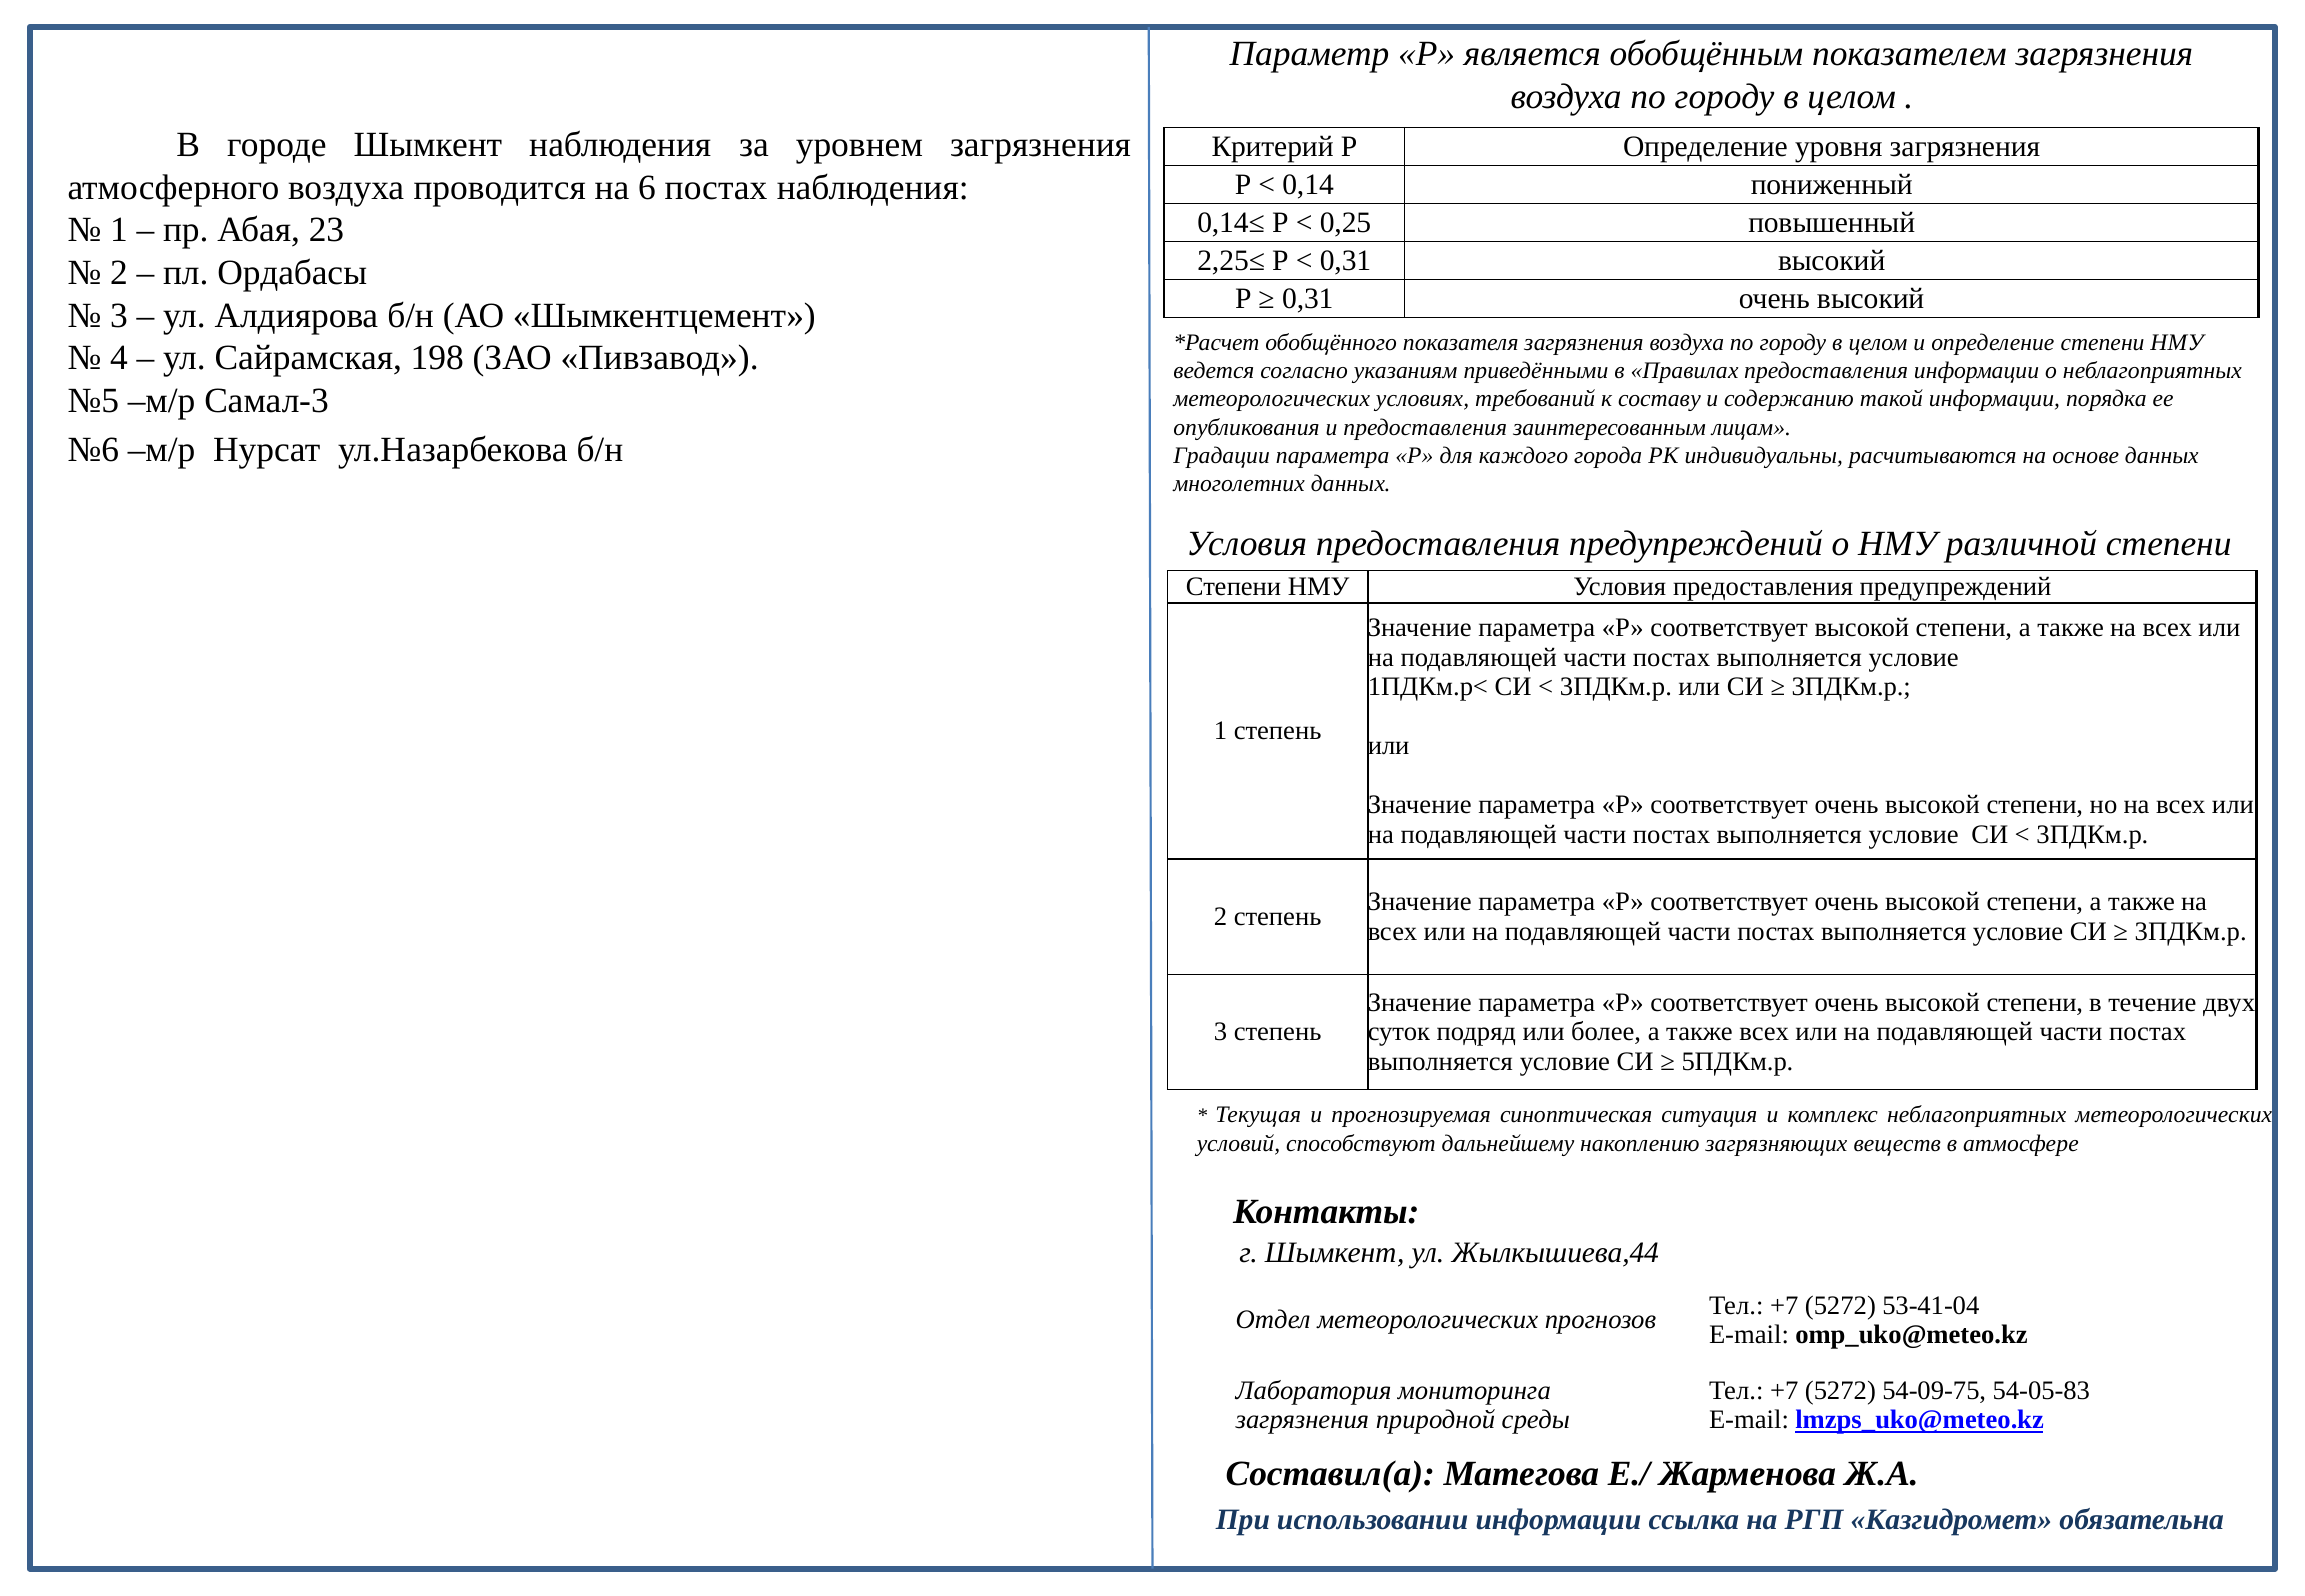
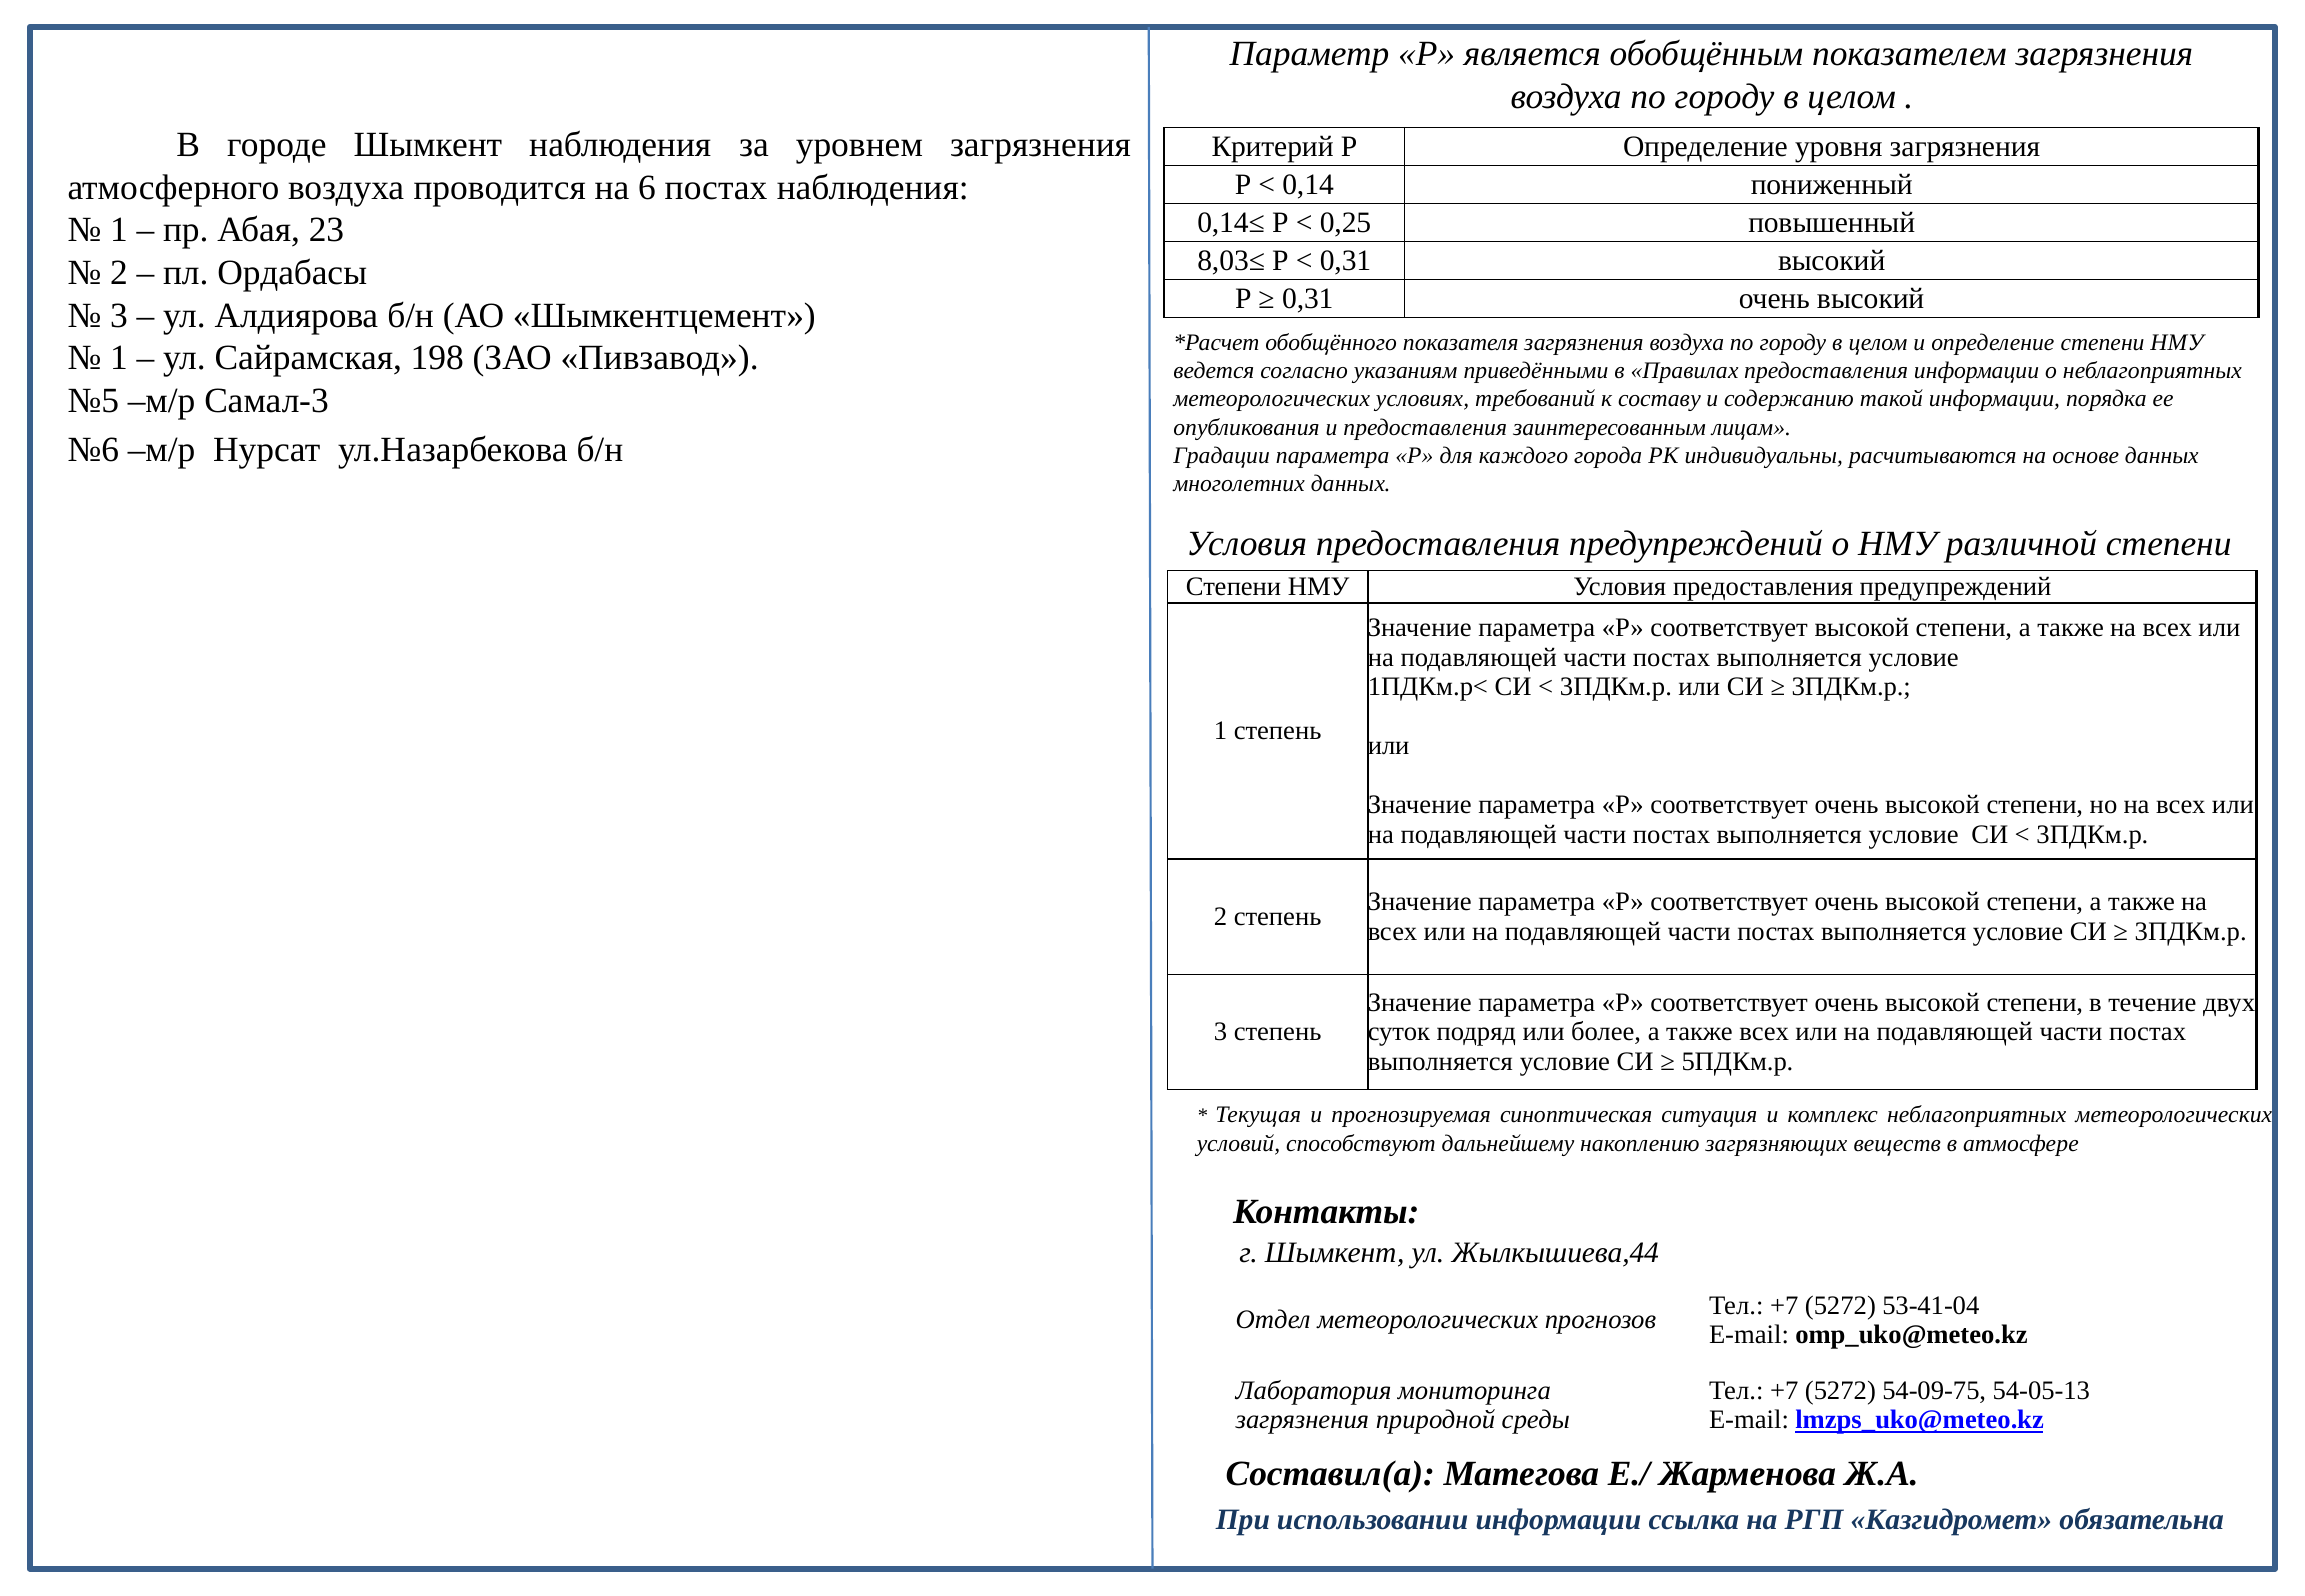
2,25≤: 2,25≤ -> 8,03≤ (1231, 260)
4: 4 -> 1 (119, 358)
54-05-83: 54-05-83 -> 54-05-13 (2041, 1390)
